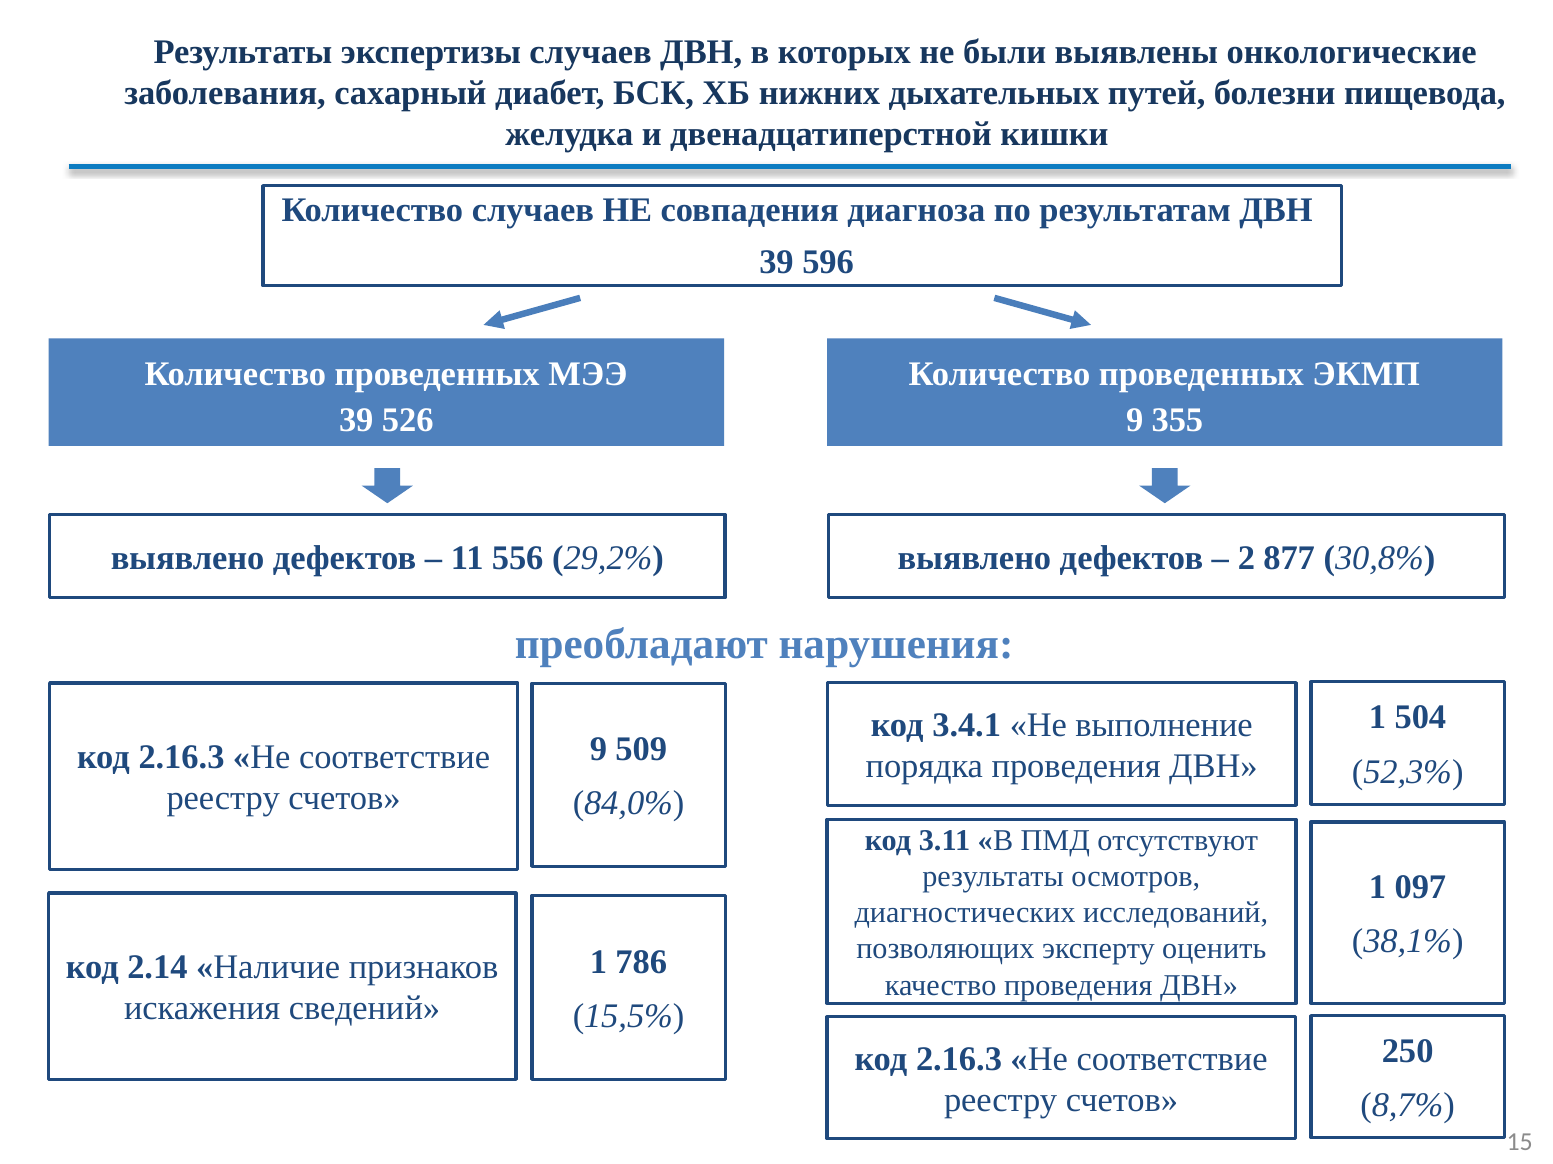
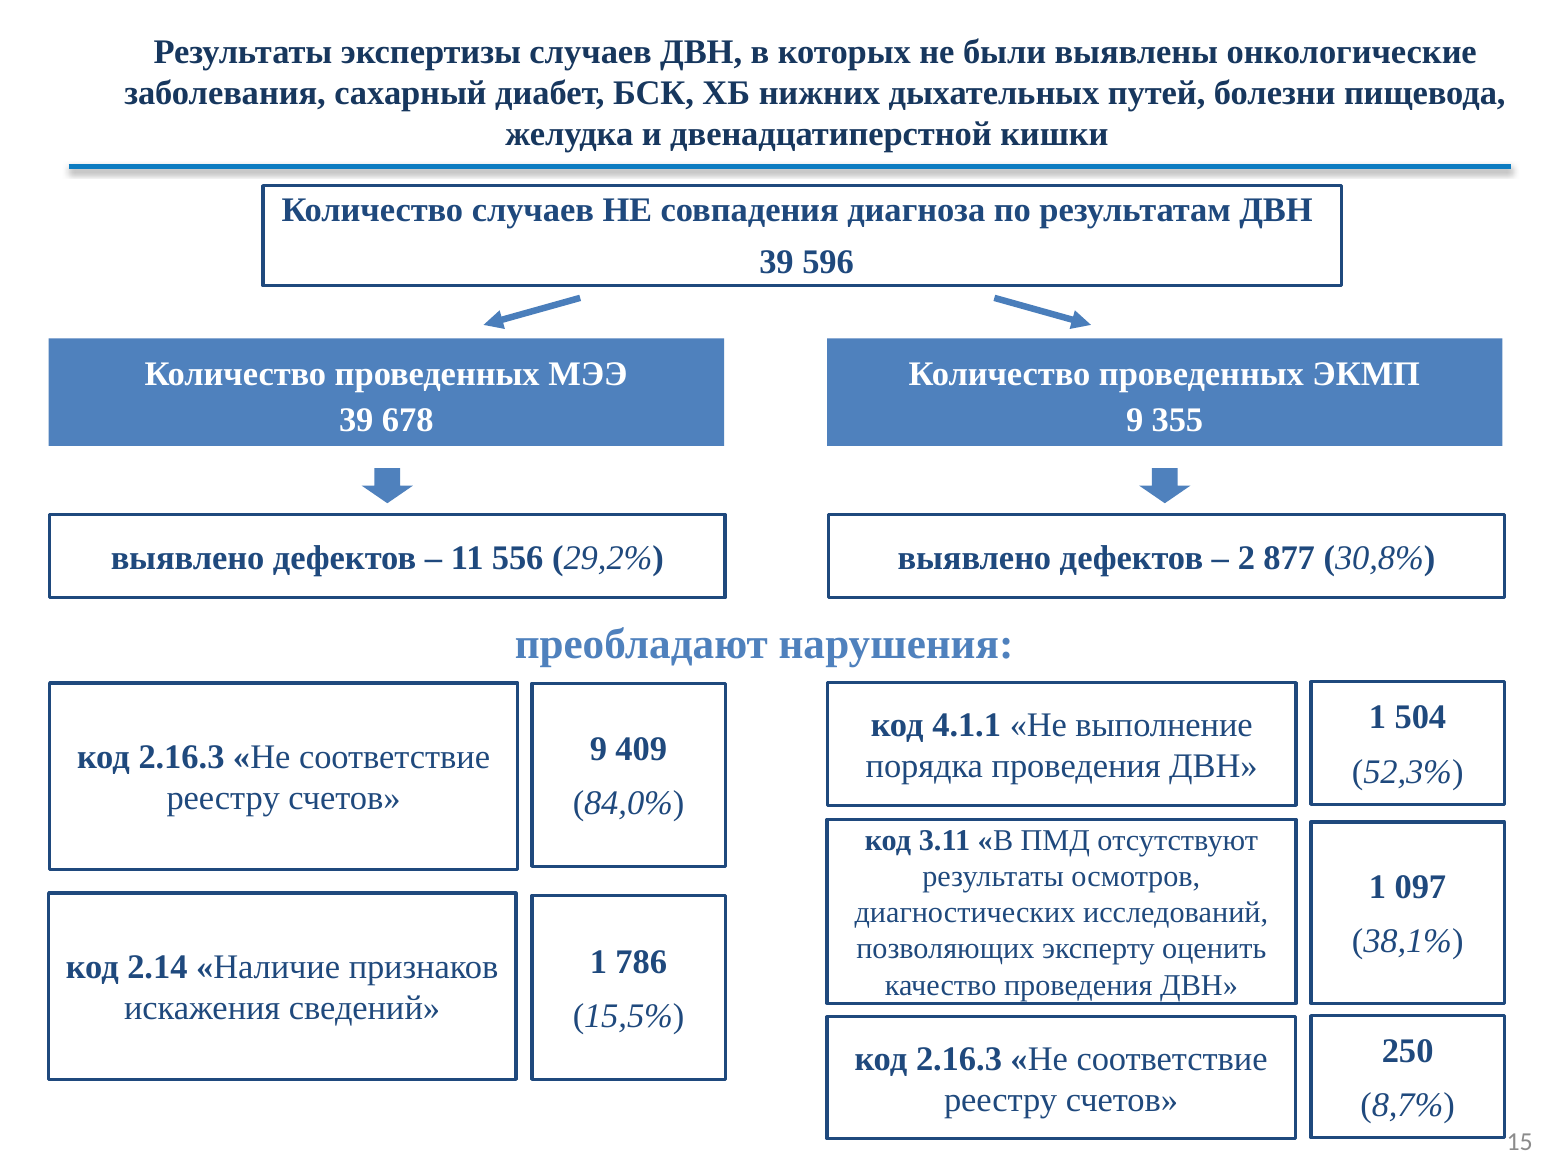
526: 526 -> 678 (408, 421)
3.4.1: 3.4.1 -> 4.1.1 (967, 725)
509: 509 -> 409 (641, 750)
